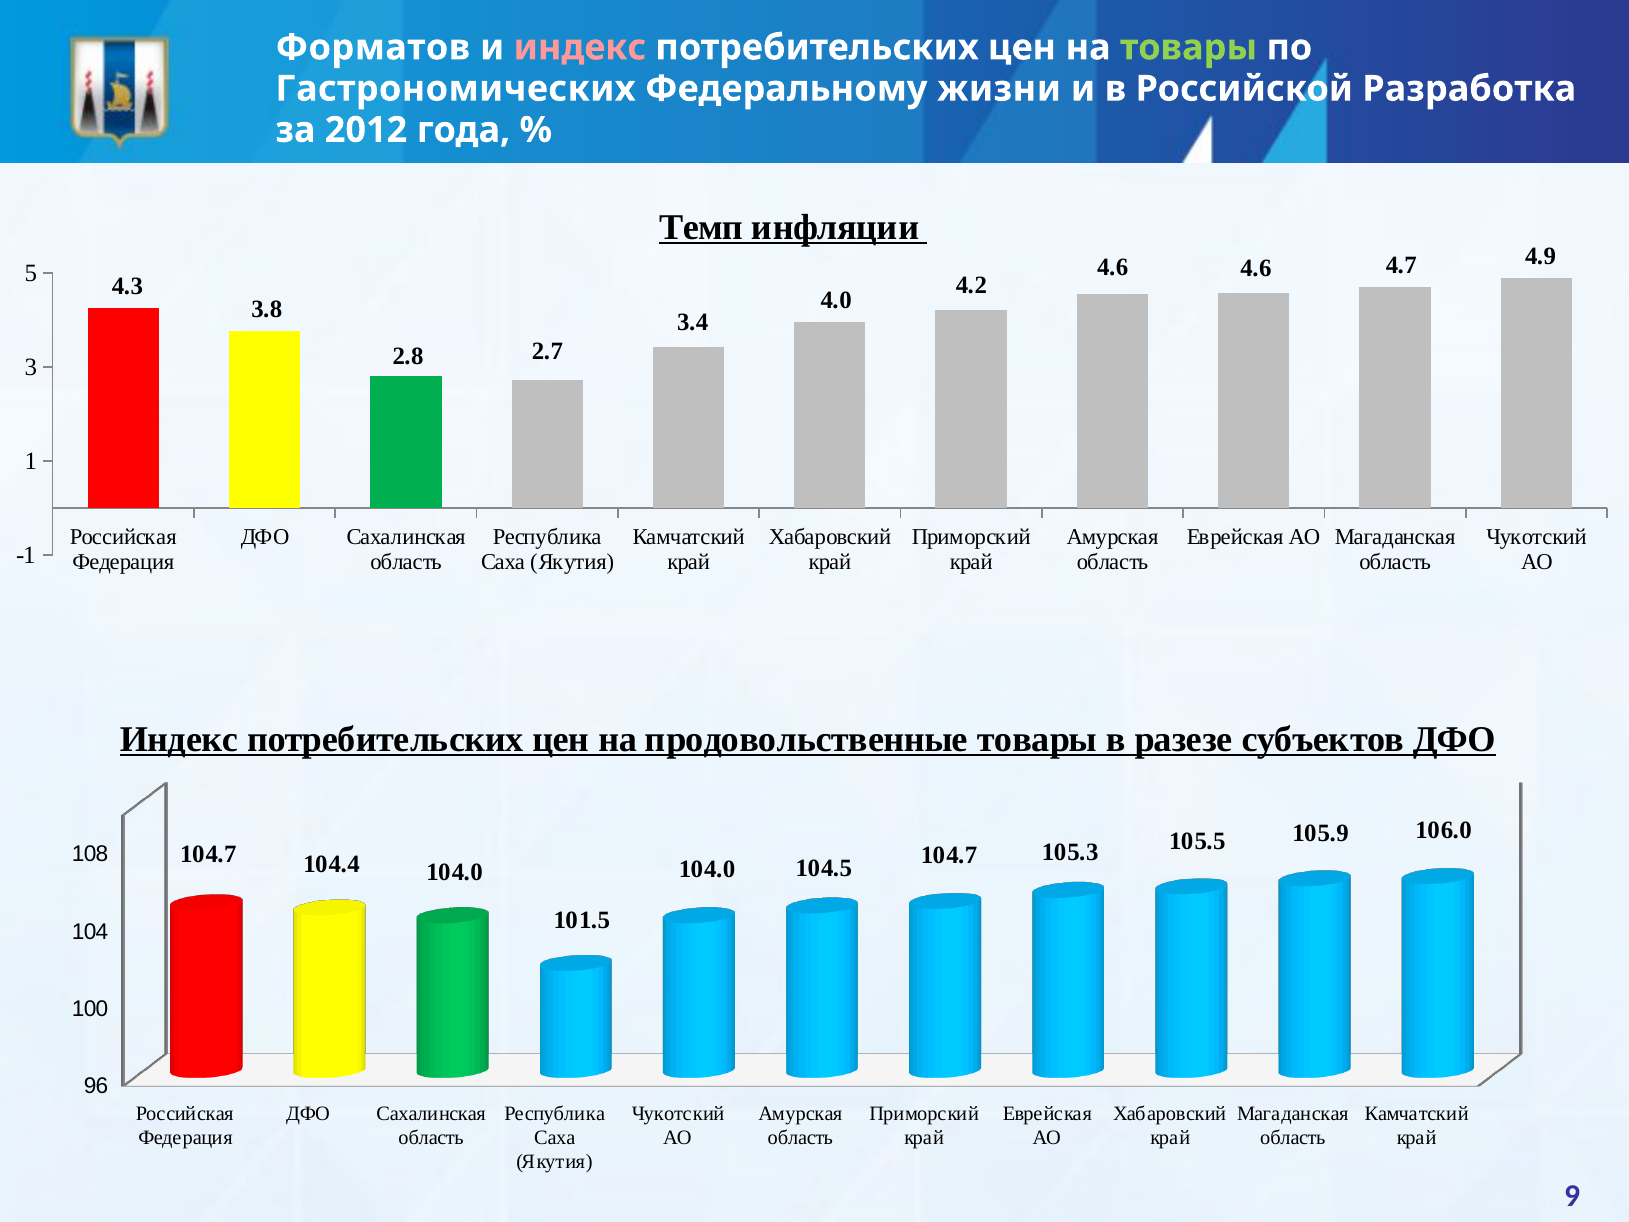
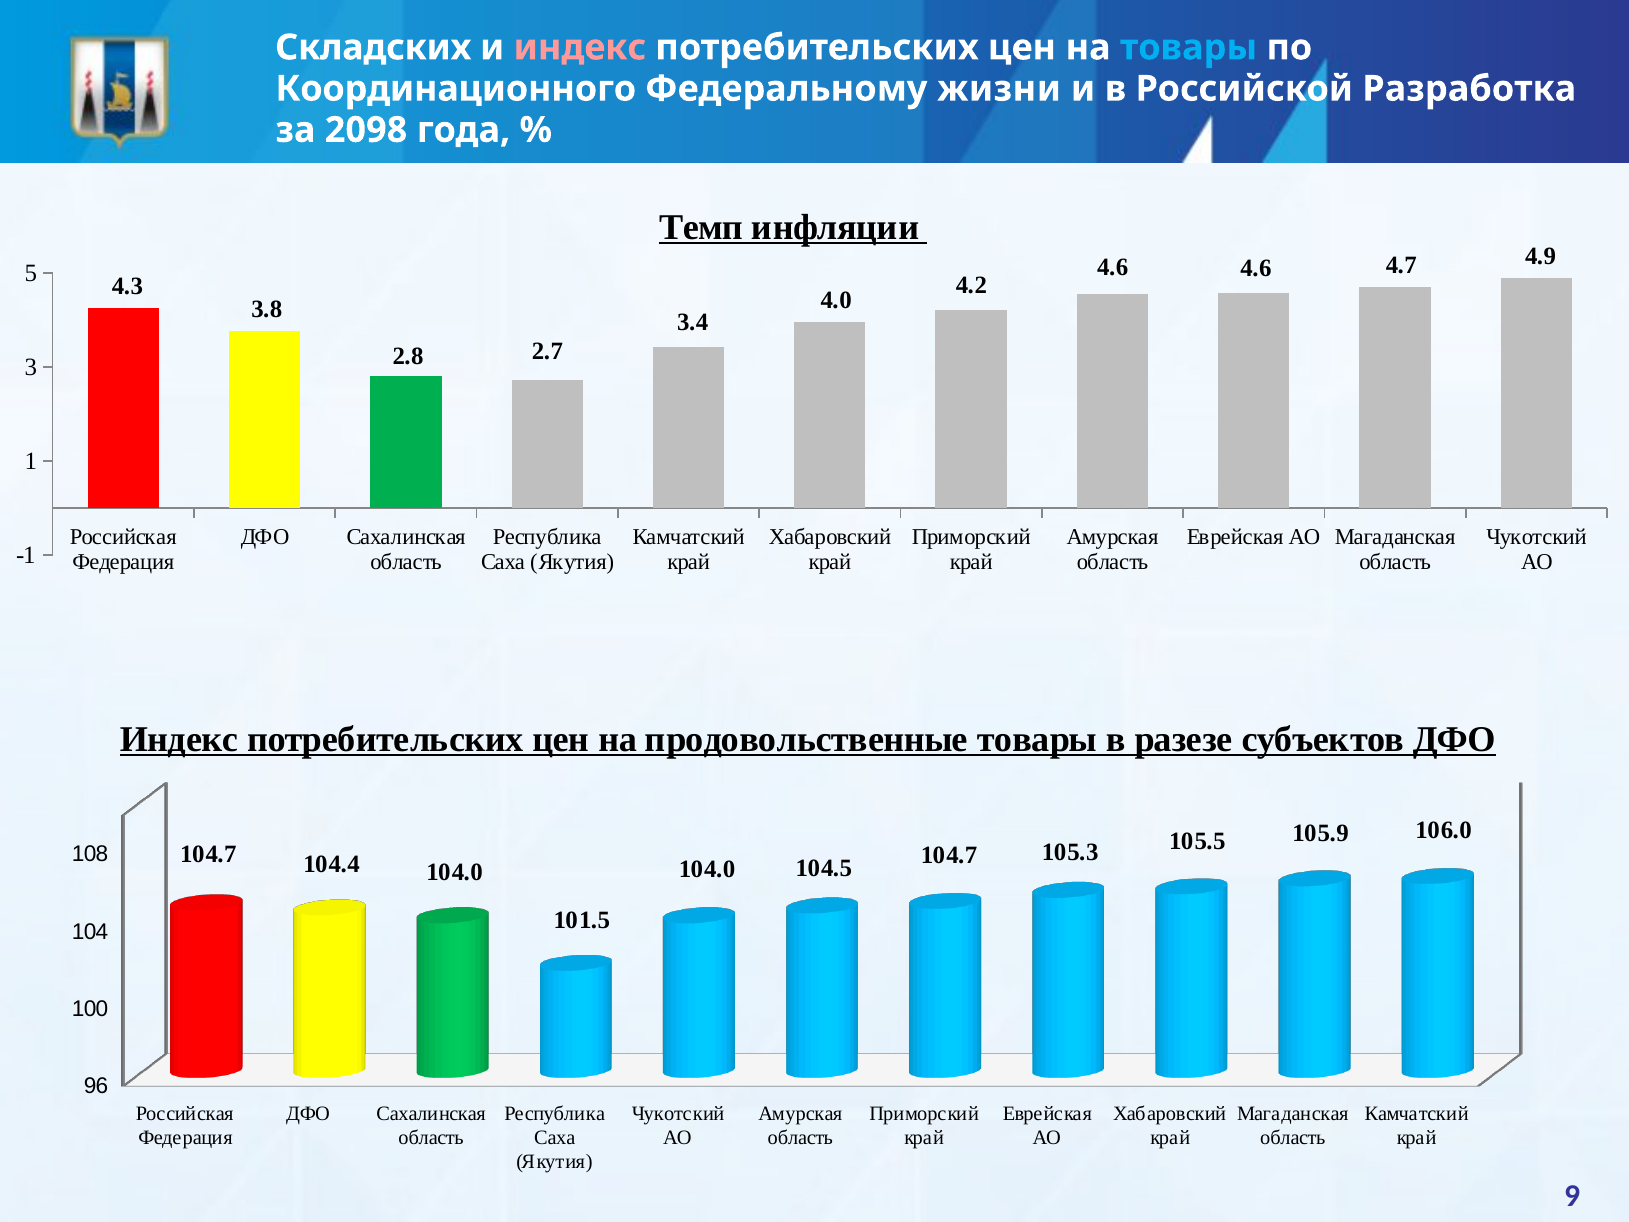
Форматов: Форматов -> Складских (373, 48)
товары colour: light green -> light blue (1189, 48)
Гастрономических: Гастрономических -> Координационного (456, 89)
2012: 2012 -> 2098 (366, 130)
